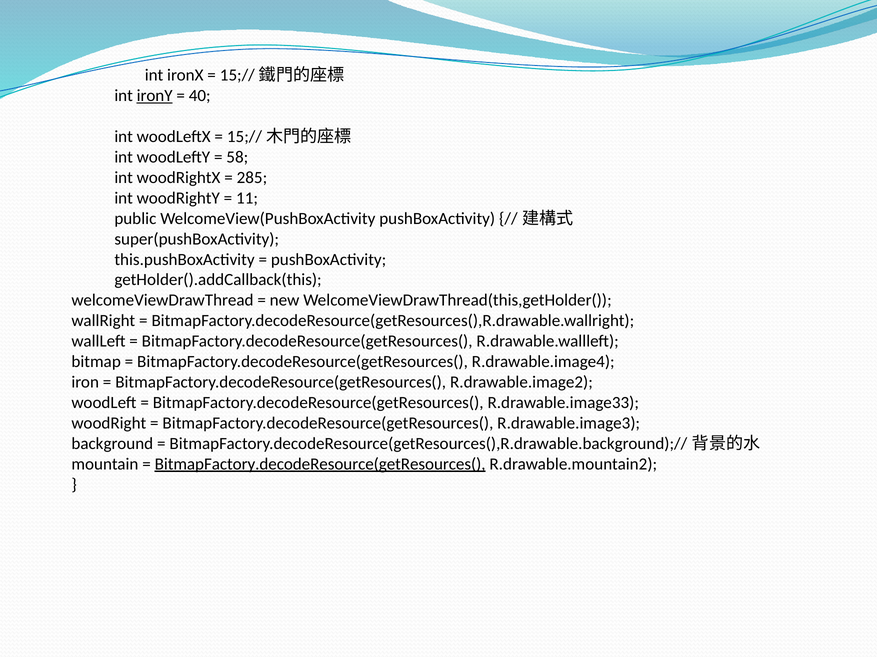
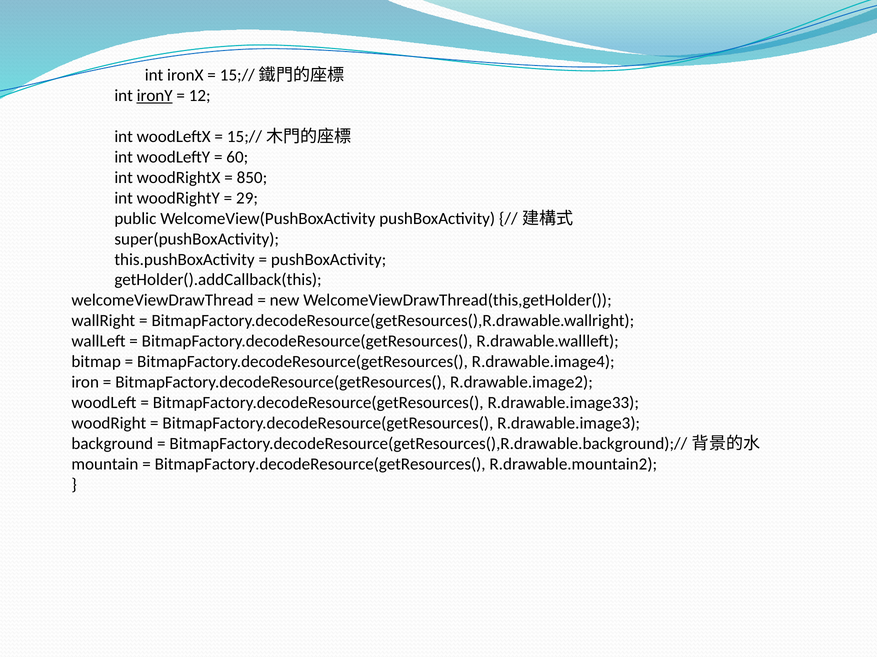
40: 40 -> 12 (200, 96)
58: 58 -> 60 (237, 157)
285: 285 -> 850 (252, 178)
11: 11 -> 29 (247, 198)
BitmapFactory.decodeResource(getResources( underline: present -> none (320, 464)
